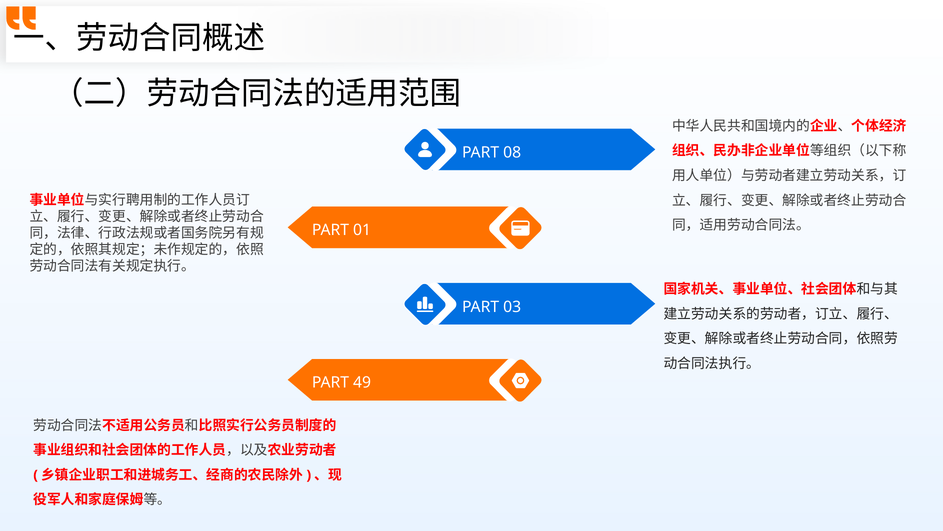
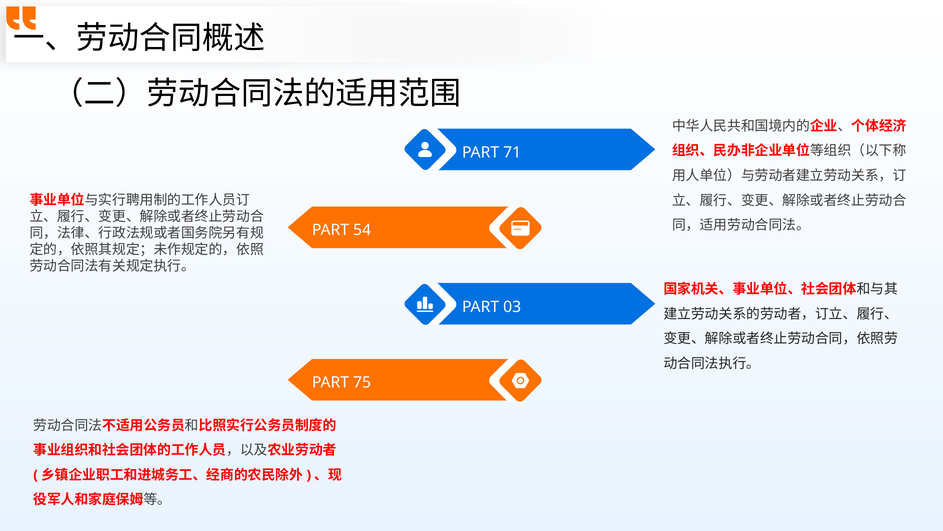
08: 08 -> 71 (512, 152)
01: 01 -> 54 (362, 230)
49: 49 -> 75 (362, 382)
